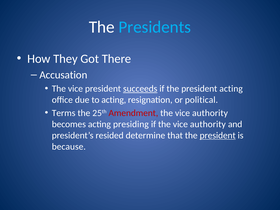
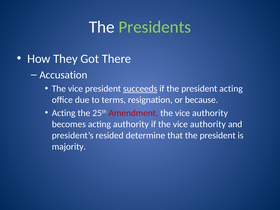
Presidents colour: light blue -> light green (155, 27)
to acting: acting -> terms (114, 100)
political: political -> because (202, 100)
Terms: Terms -> Acting (64, 113)
acting presiding: presiding -> authority (131, 124)
president underline: present -> none (218, 135)
because: because -> majority (69, 147)
